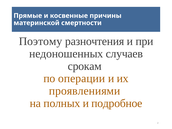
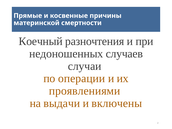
Поэтому: Поэтому -> Коечный (41, 41)
срокам: срокам -> случаи (85, 66)
полных: полных -> выдачи (62, 103)
подробное: подробное -> включены (117, 103)
